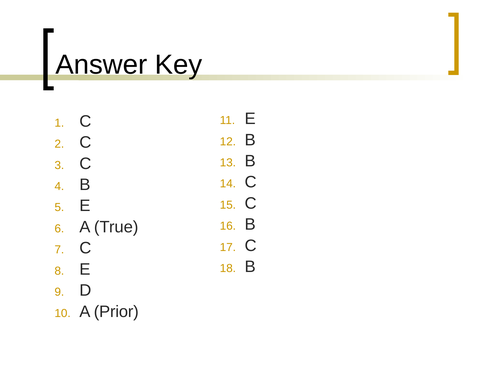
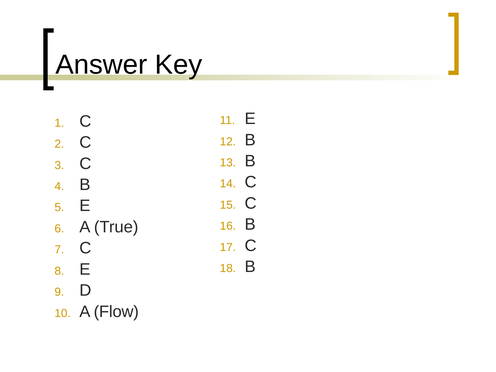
Prior: Prior -> Flow (116, 312)
